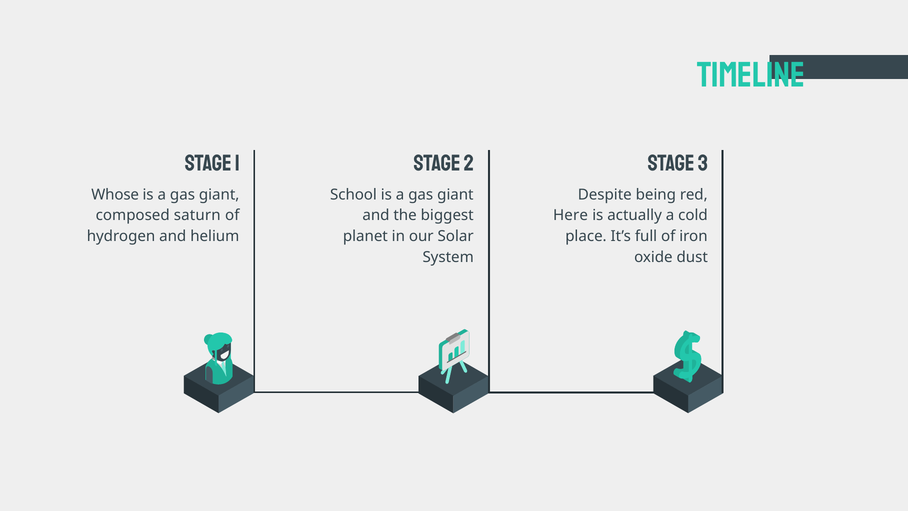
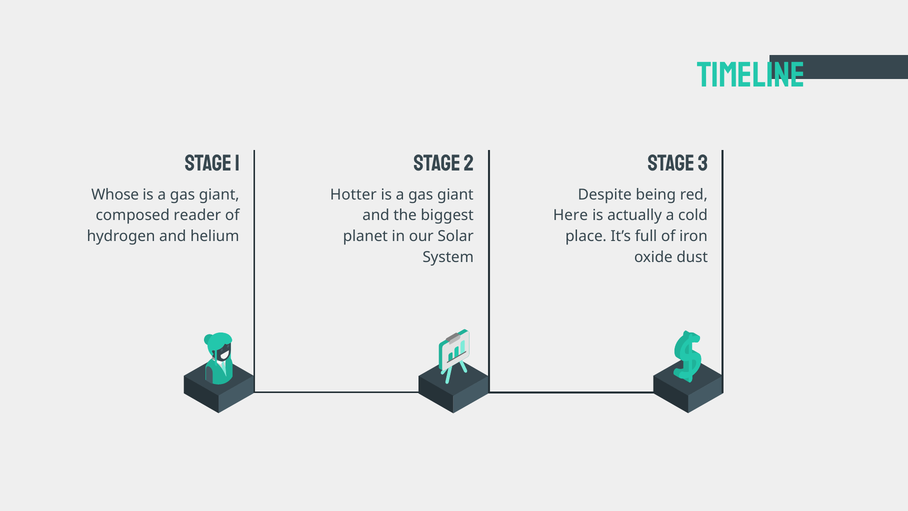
School: School -> Hotter (353, 194)
saturn: saturn -> reader (197, 215)
